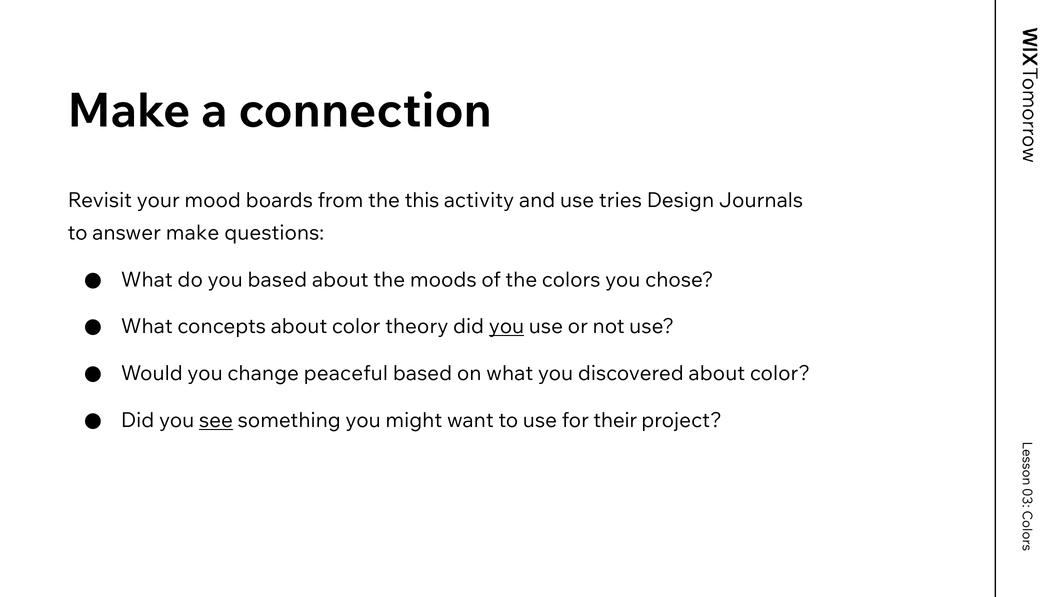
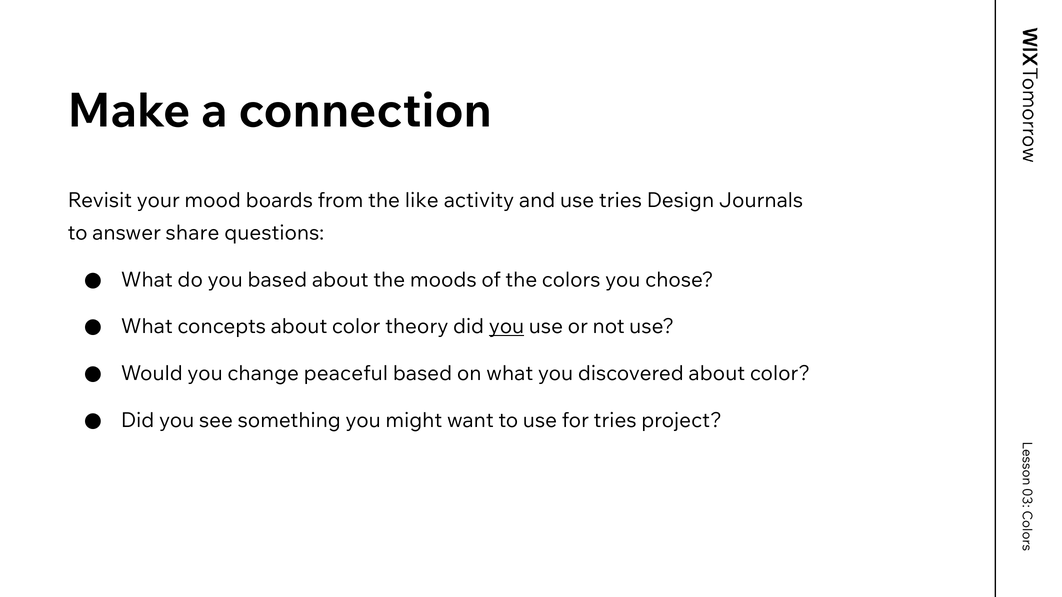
this: this -> like (422, 201)
answer make: make -> share (193, 233)
see underline: present -> none (216, 421)
for their: their -> tries (615, 421)
